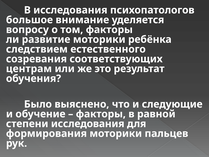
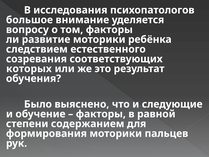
центрам: центрам -> которых (29, 69)
степени исследования: исследования -> содержанием (88, 124)
